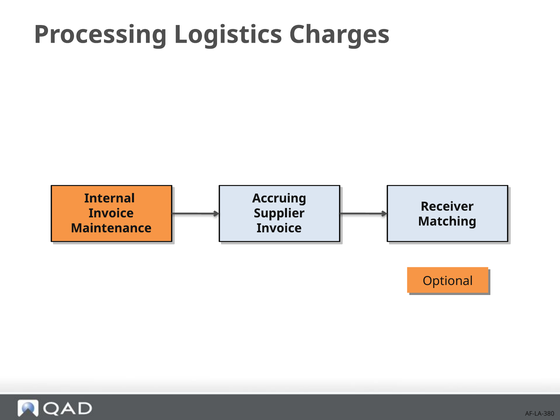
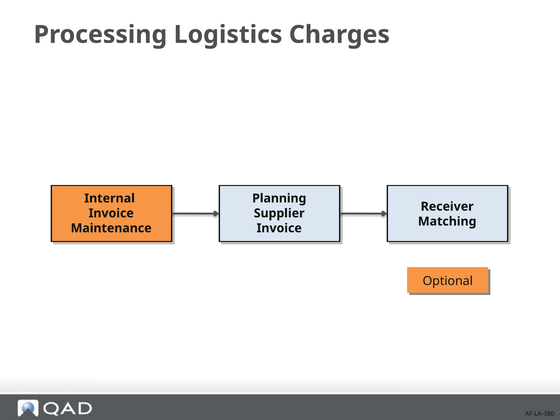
Accruing: Accruing -> Planning (279, 198)
